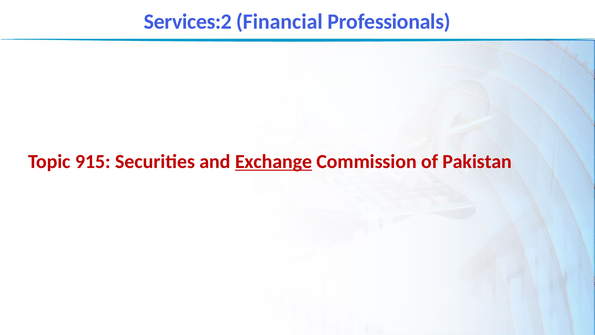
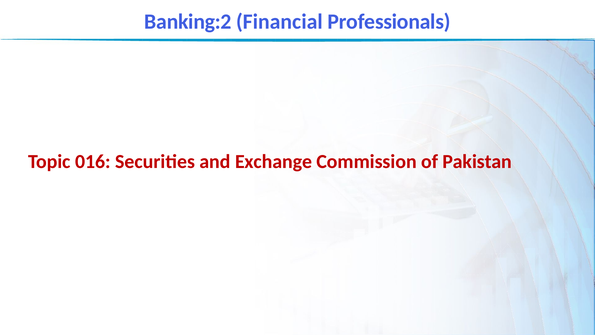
Services:2: Services:2 -> Banking:2 (188, 22)
915: 915 -> 016 (93, 161)
Exchange underline: present -> none (274, 161)
